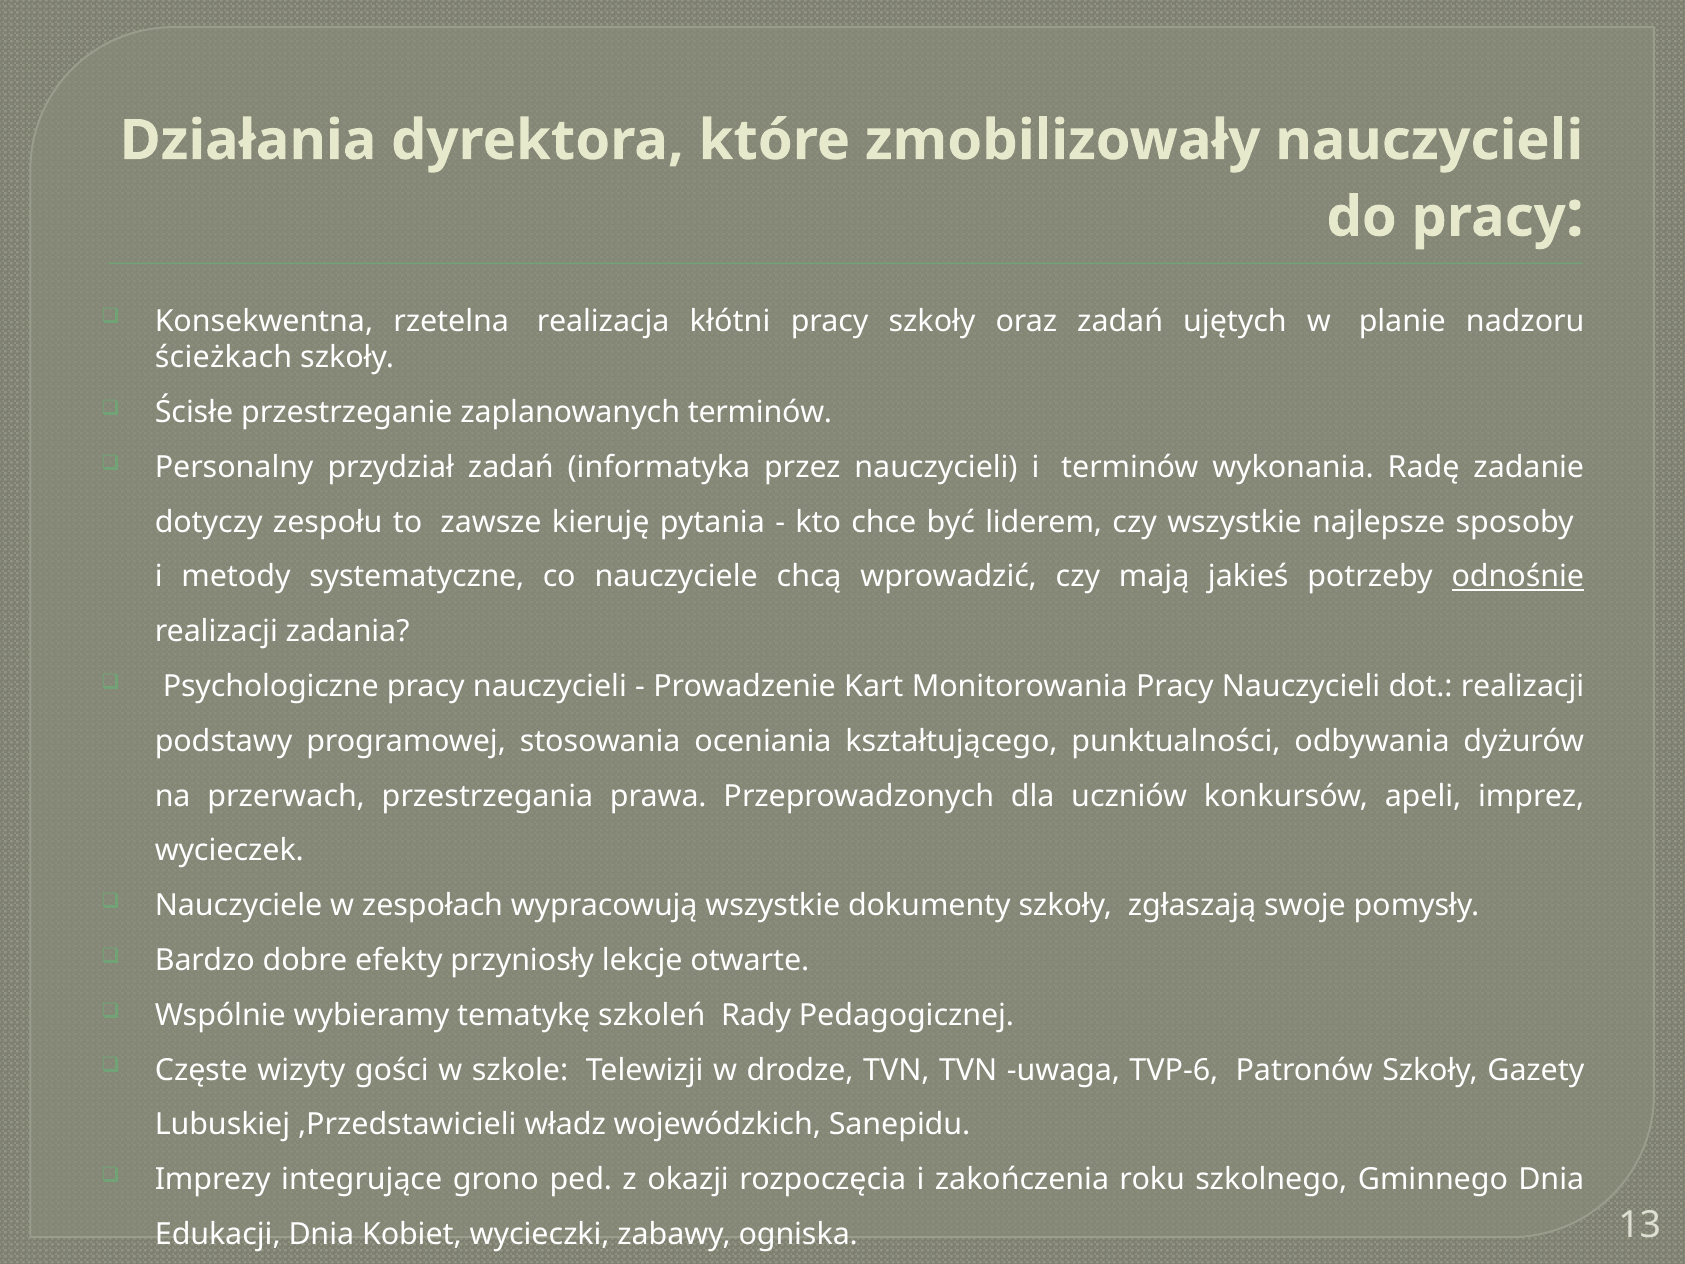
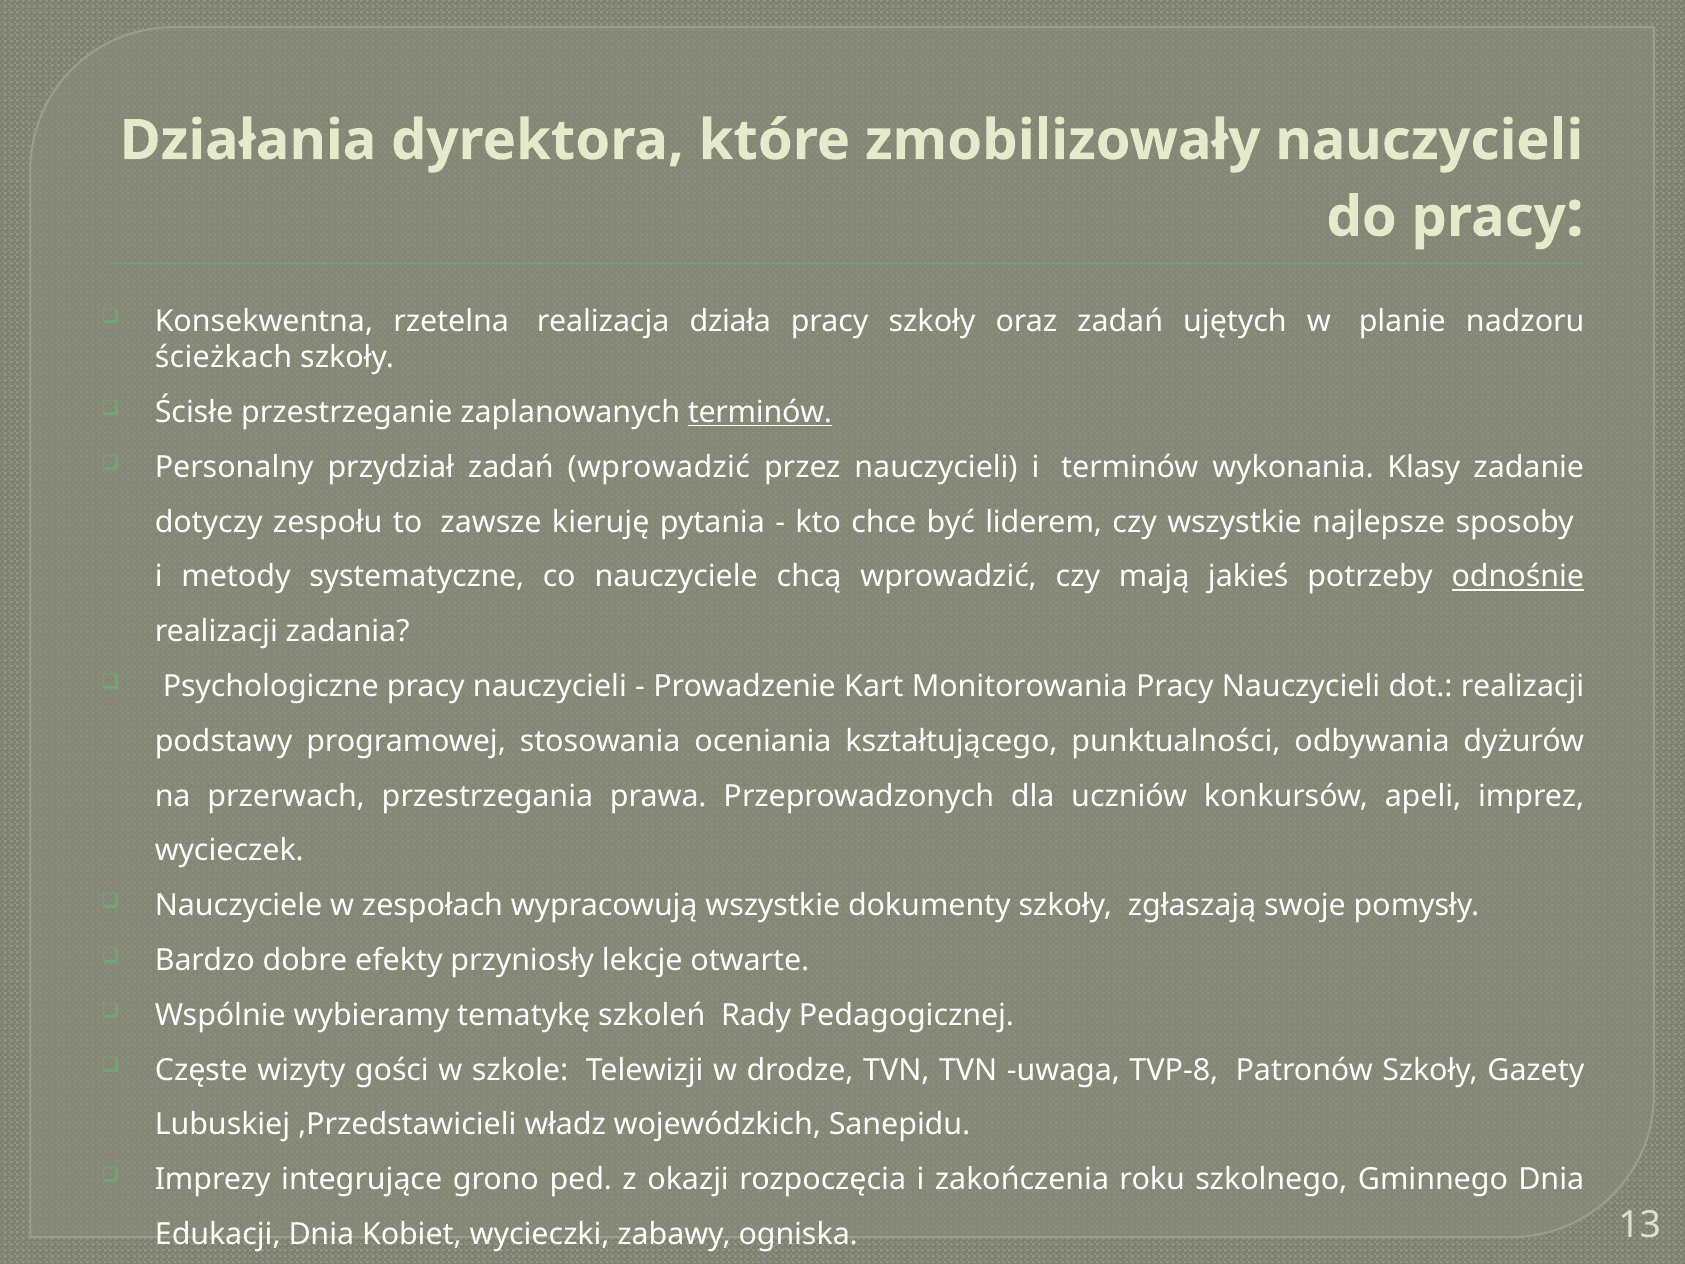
kłótni: kłótni -> działa (730, 321)
terminów underline: none -> present (760, 412)
zadań informatyka: informatyka -> wprowadzić (659, 467)
Radę: Radę -> Klasy (1424, 467)
TVP-6: TVP-6 -> TVP-8 (1174, 1070)
